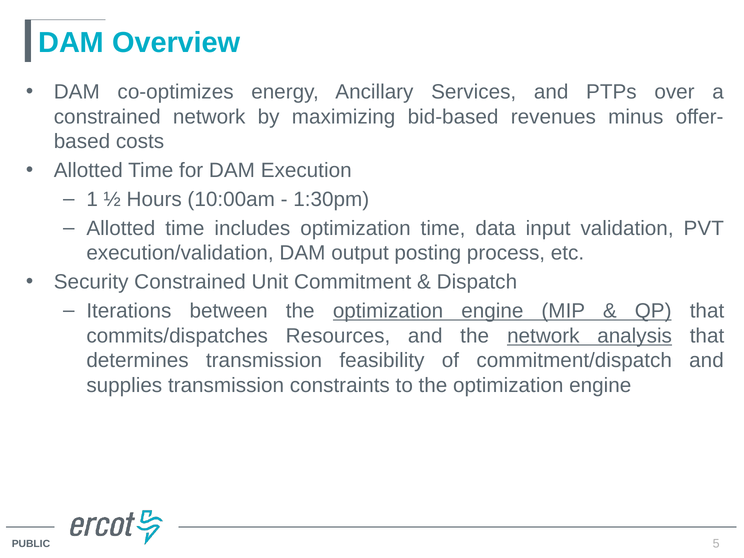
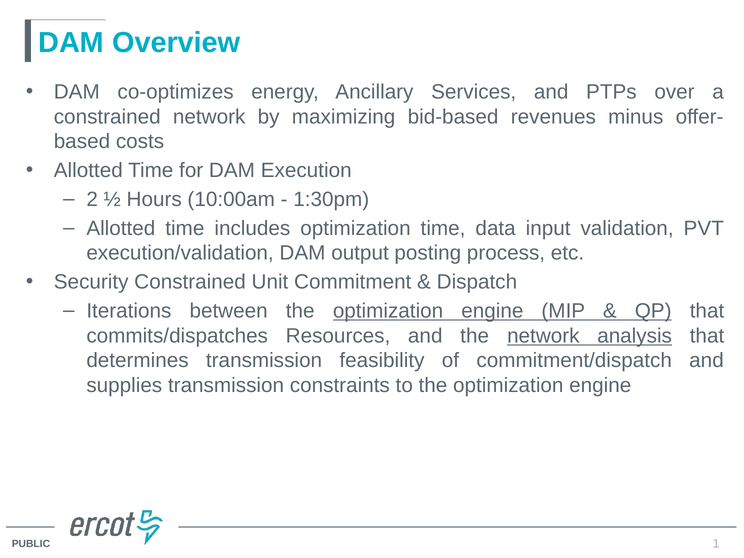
1: 1 -> 2 (92, 199)
5: 5 -> 1 (716, 544)
